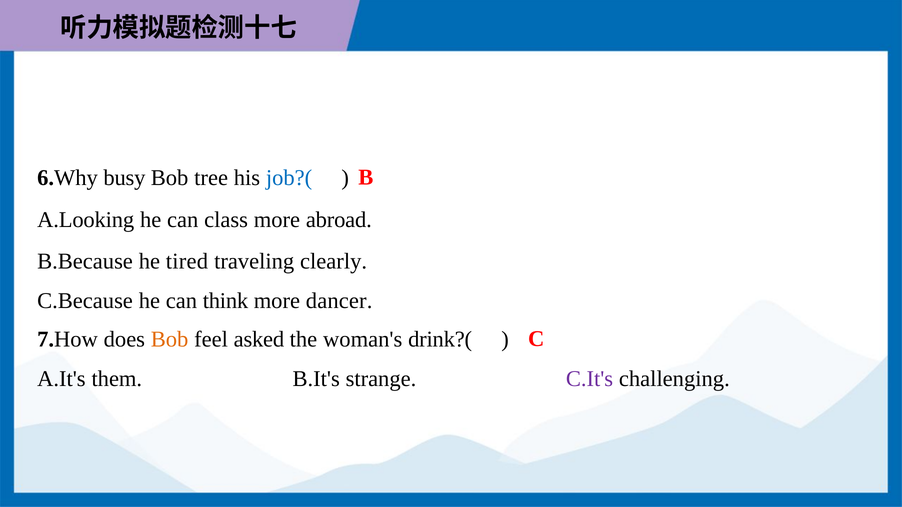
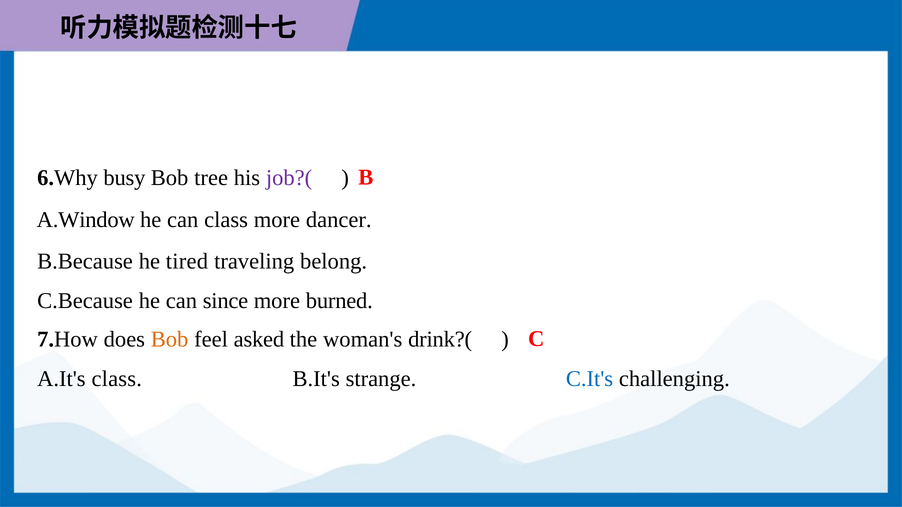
job?( colour: blue -> purple (289, 178)
A.Looking: A.Looking -> A.Window (86, 220)
abroad: abroad -> dancer (339, 220)
clearly: clearly -> belong (334, 261)
think: think -> since (226, 301)
dancer: dancer -> burned (339, 301)
A.It's them: them -> class (117, 379)
C.It's colour: purple -> blue (589, 379)
